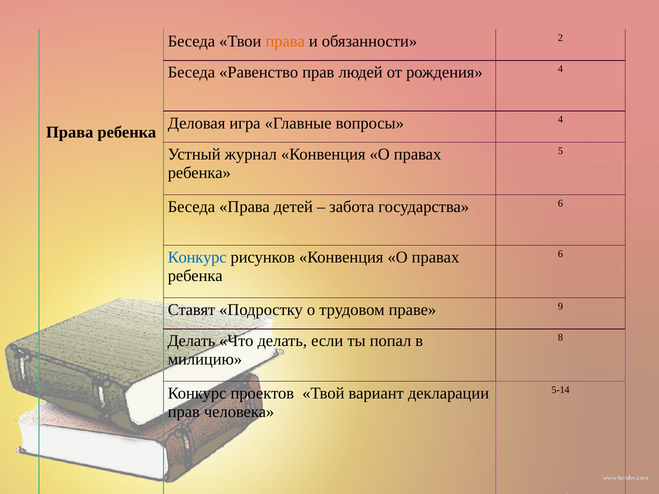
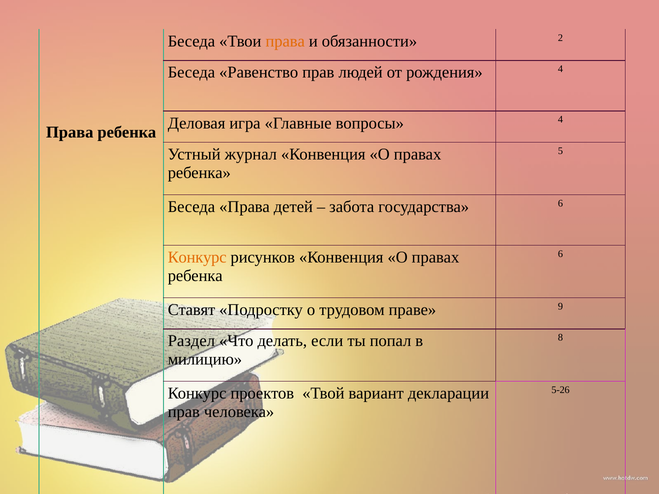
Конкурс colour: blue -> orange (197, 258)
Делать: Делать -> Раздел (191, 341)
5-14: 5-14 -> 5-26 (561, 390)
